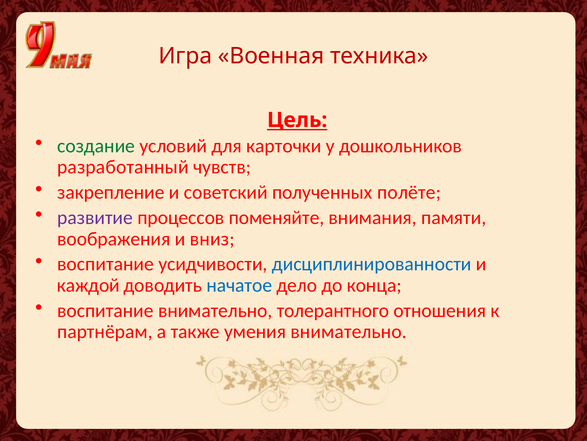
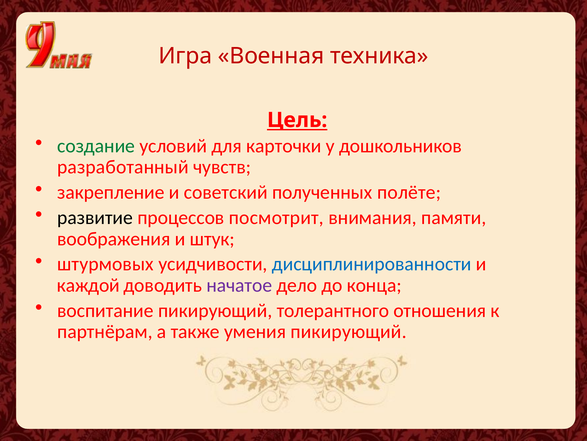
развитие colour: purple -> black (95, 217)
поменяйте: поменяйте -> посмотрит (276, 217)
вниз: вниз -> штук (212, 238)
воспитание: воспитание -> штурмовых (106, 264)
начатое colour: blue -> purple (239, 285)
воспитание внимательно: внимательно -> пикирующий (215, 310)
умения внимательно: внимательно -> пикирующий (349, 331)
